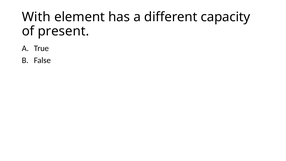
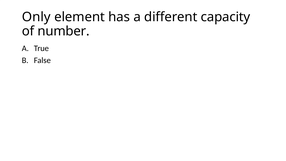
With: With -> Only (36, 17)
present: present -> number (64, 31)
